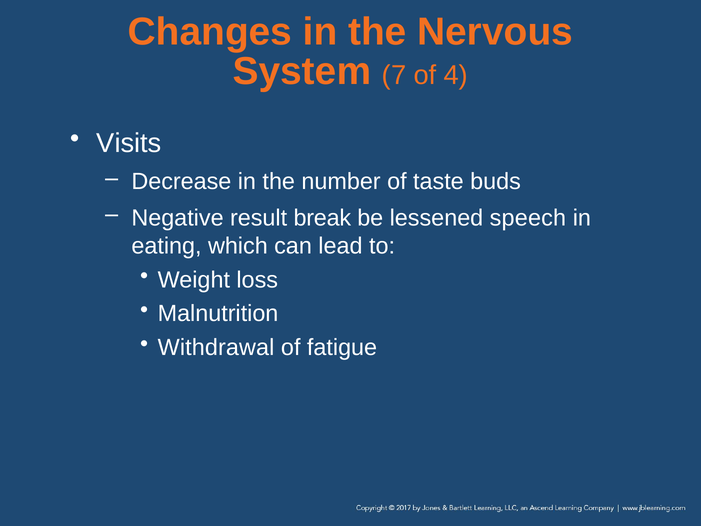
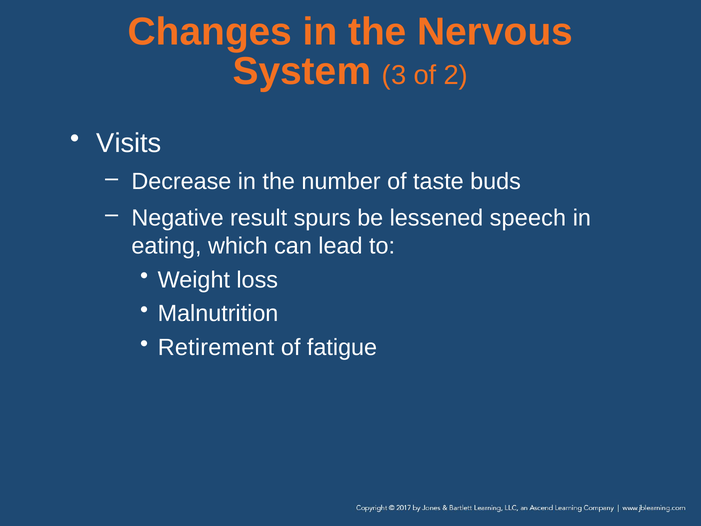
7: 7 -> 3 (394, 75)
4: 4 -> 2 (456, 75)
break: break -> spurs (322, 218)
Withdrawal: Withdrawal -> Retirement (216, 348)
